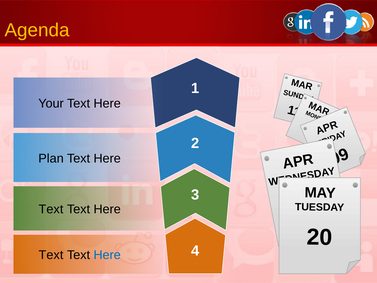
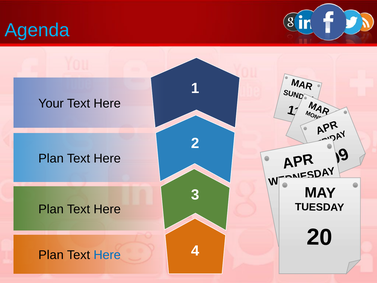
Agenda colour: yellow -> light blue (37, 30)
Text: Text -> Plan (51, 209)
Text: Text -> Plan (51, 255)
